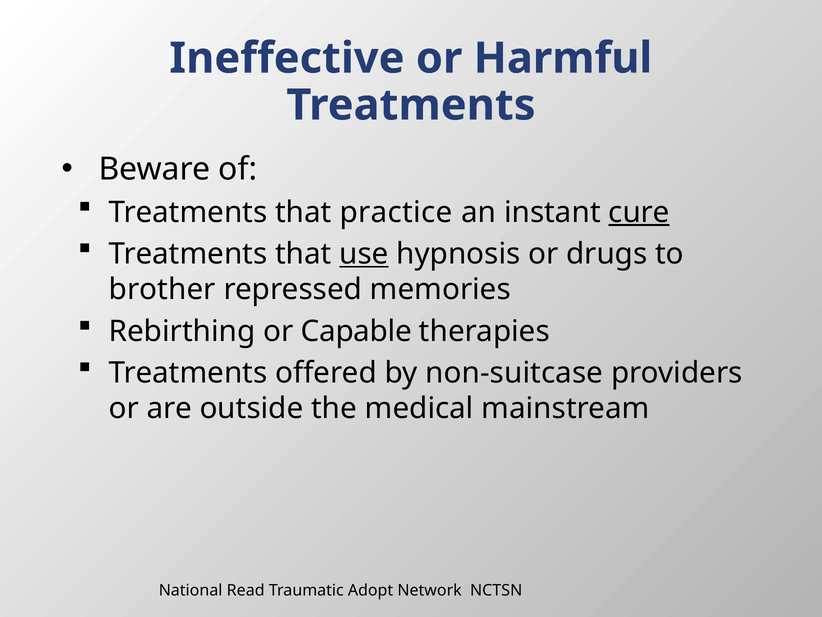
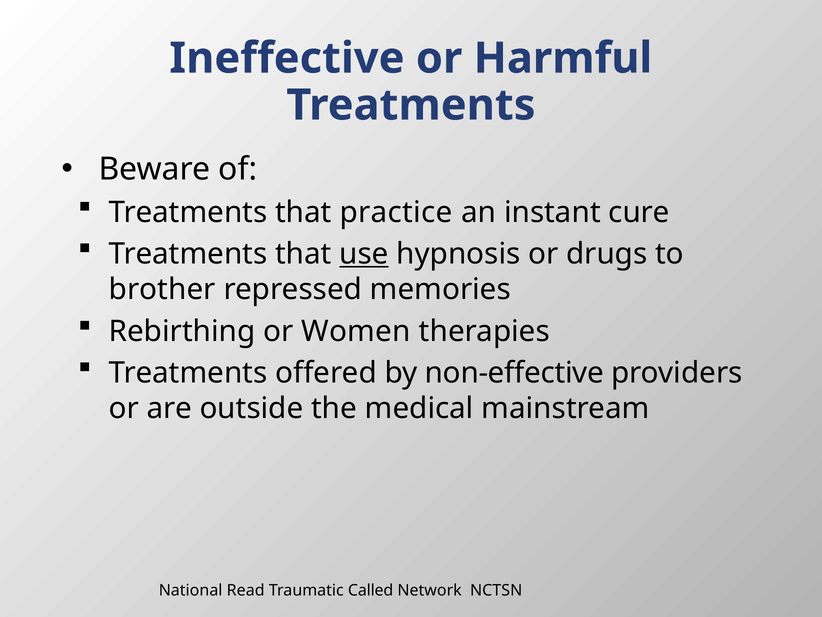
cure underline: present -> none (639, 212)
Capable: Capable -> Women (356, 331)
non-suitcase: non-suitcase -> non-effective (514, 373)
Adopt: Adopt -> Called (371, 590)
